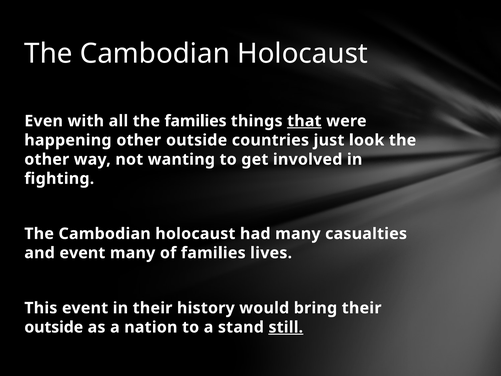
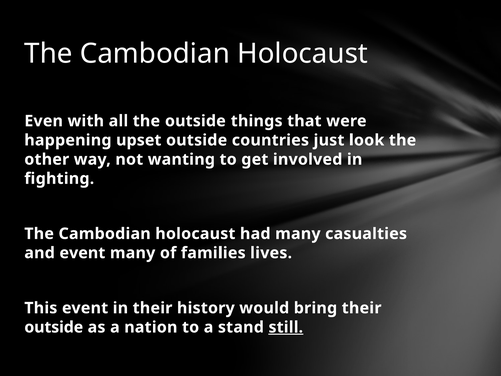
the families: families -> outside (195, 121)
that underline: present -> none (304, 121)
happening other: other -> upset (139, 140)
